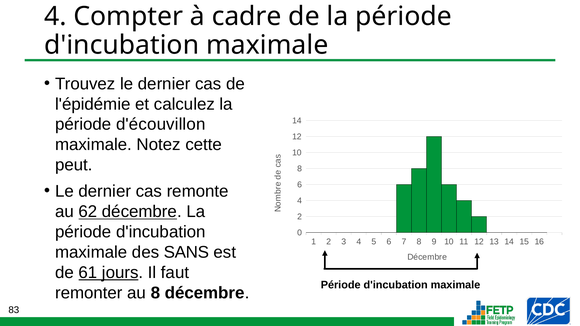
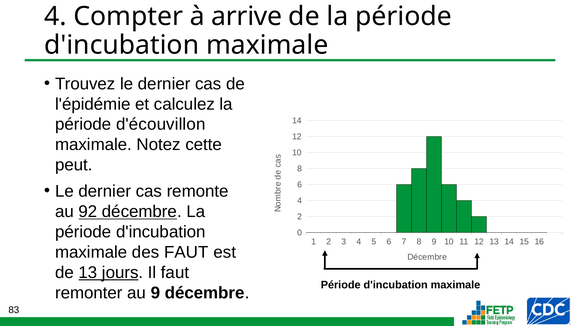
cadre: cadre -> arrive (247, 16)
62: 62 -> 92 (88, 212)
des SANS: SANS -> FAUT (186, 252)
de 61: 61 -> 13 (88, 273)
au 8: 8 -> 9 (155, 293)
